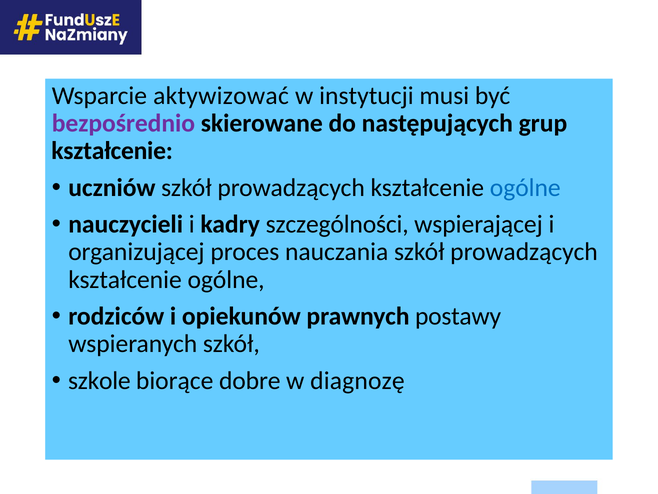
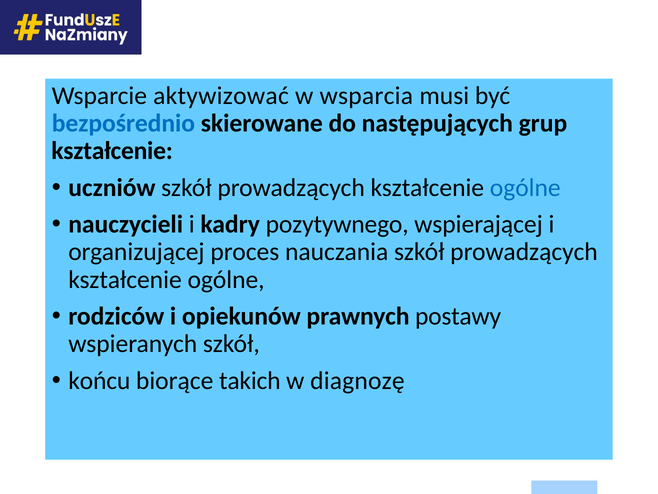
instytucji: instytucji -> wsparcia (366, 95)
bezpośrednio colour: purple -> blue (123, 123)
szczególności: szczególności -> pozytywnego (337, 224)
szkole: szkole -> końcu (99, 380)
dobre: dobre -> takich (250, 380)
